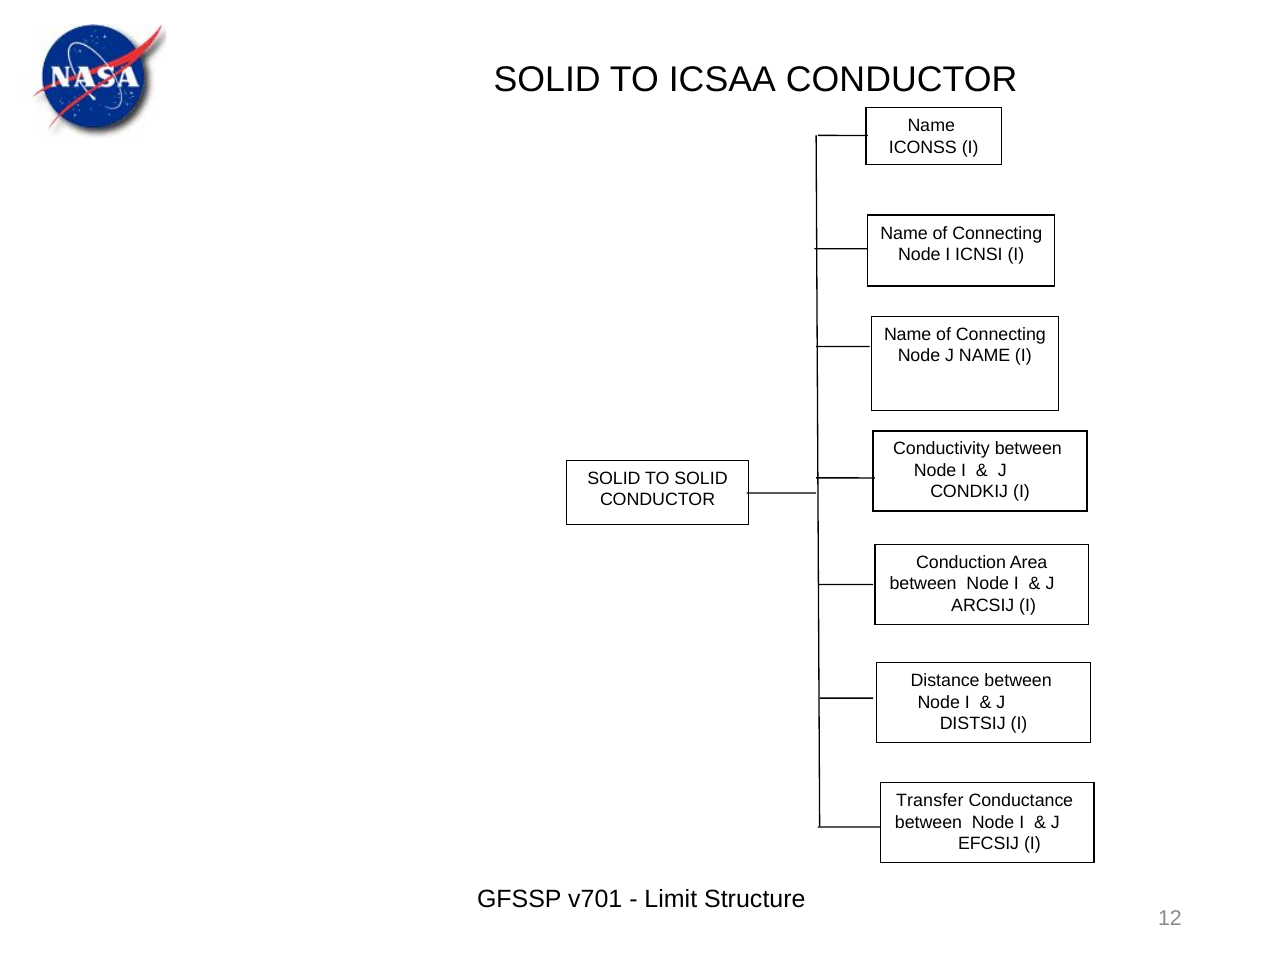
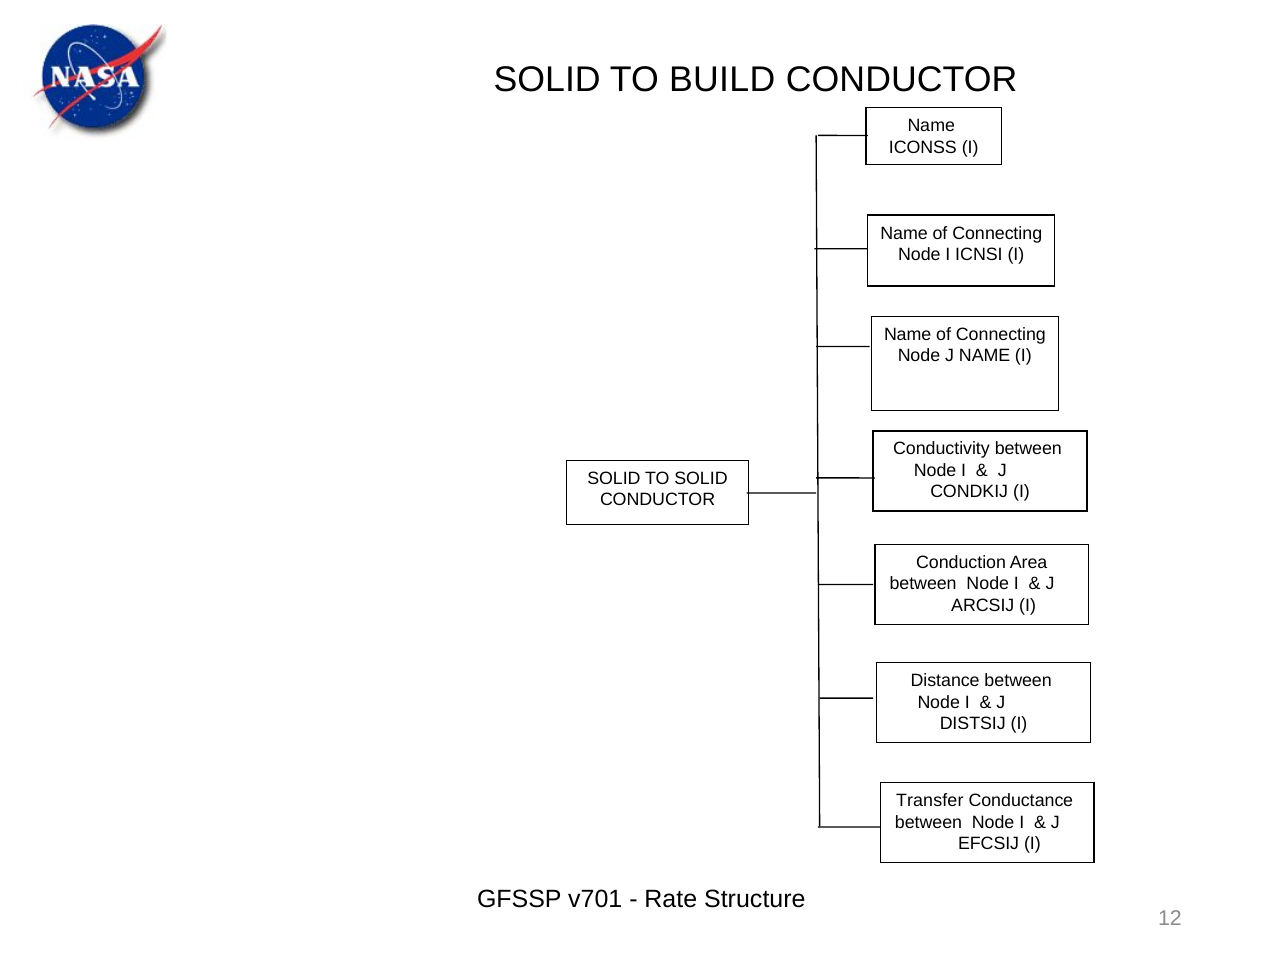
ICSAA: ICSAA -> BUILD (722, 79)
Limit: Limit -> Rate (671, 899)
